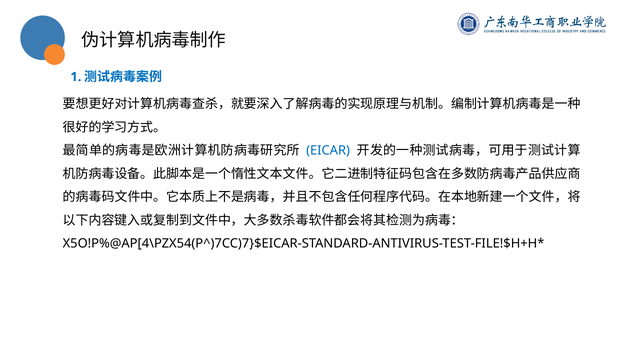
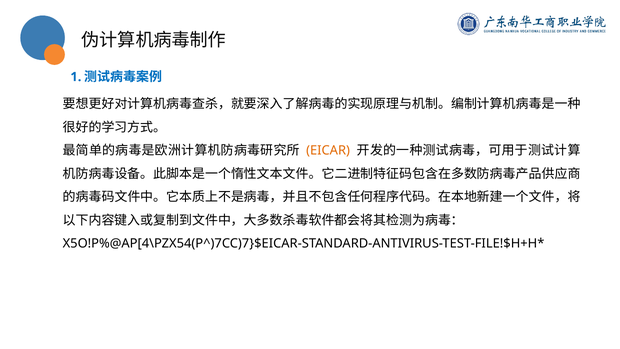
EICAR colour: blue -> orange (328, 150)
